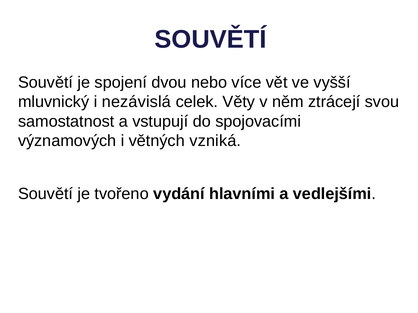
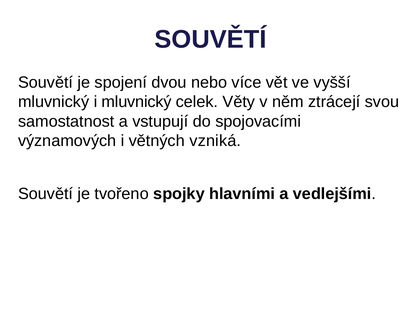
i nezávislá: nezávislá -> mluvnický (137, 102)
vydání: vydání -> spojky (179, 194)
